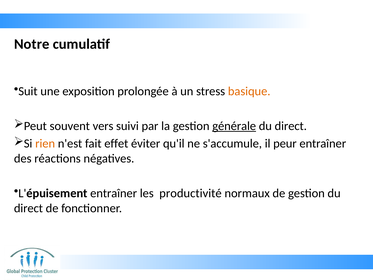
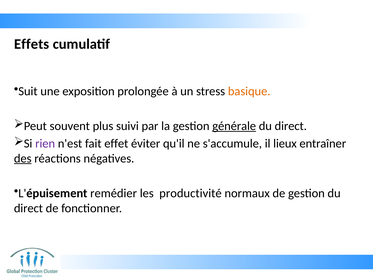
Notre: Notre -> Effets (32, 44)
vers: vers -> plus (103, 126)
rien colour: orange -> purple (45, 143)
peur: peur -> lieux (285, 143)
des underline: none -> present (23, 158)
L'épuisement entraîner: entraîner -> remédier (114, 193)
